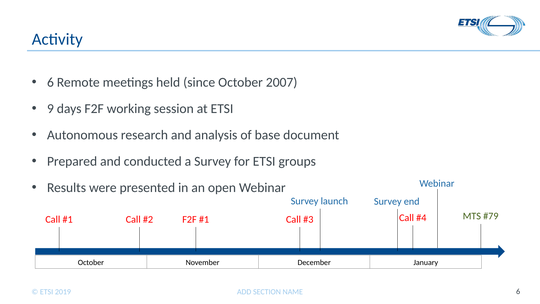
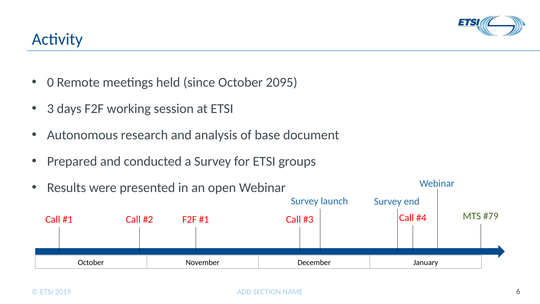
6: 6 -> 0 (50, 82)
2007: 2007 -> 2095 (282, 82)
9: 9 -> 3 (50, 109)
